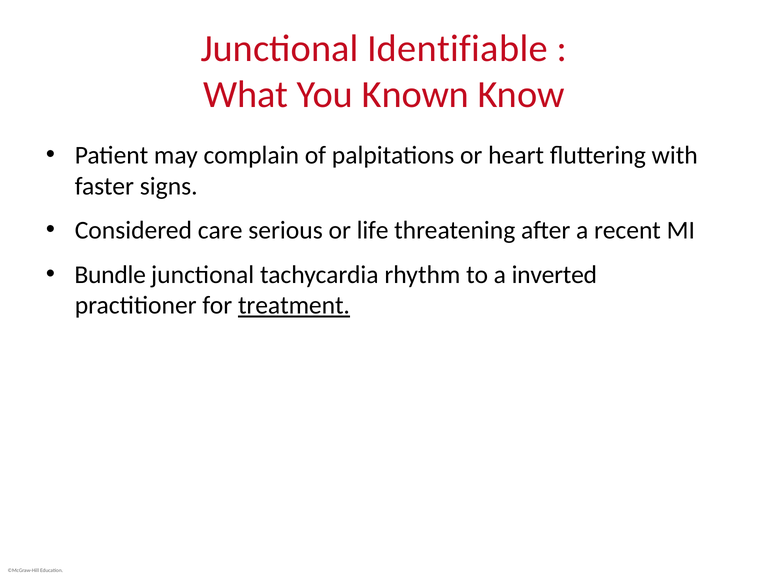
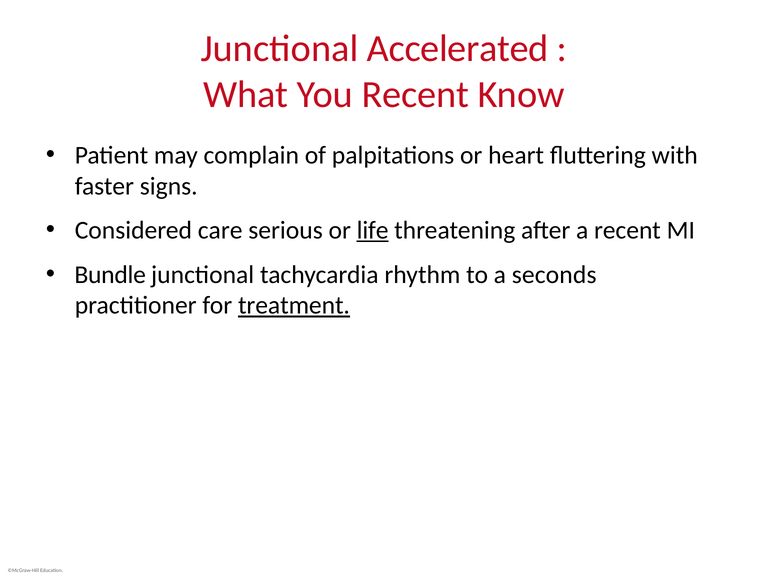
Identifiable: Identifiable -> Accelerated (458, 49)
You Known: Known -> Recent (415, 95)
life underline: none -> present (373, 230)
inverted: inverted -> seconds (554, 275)
